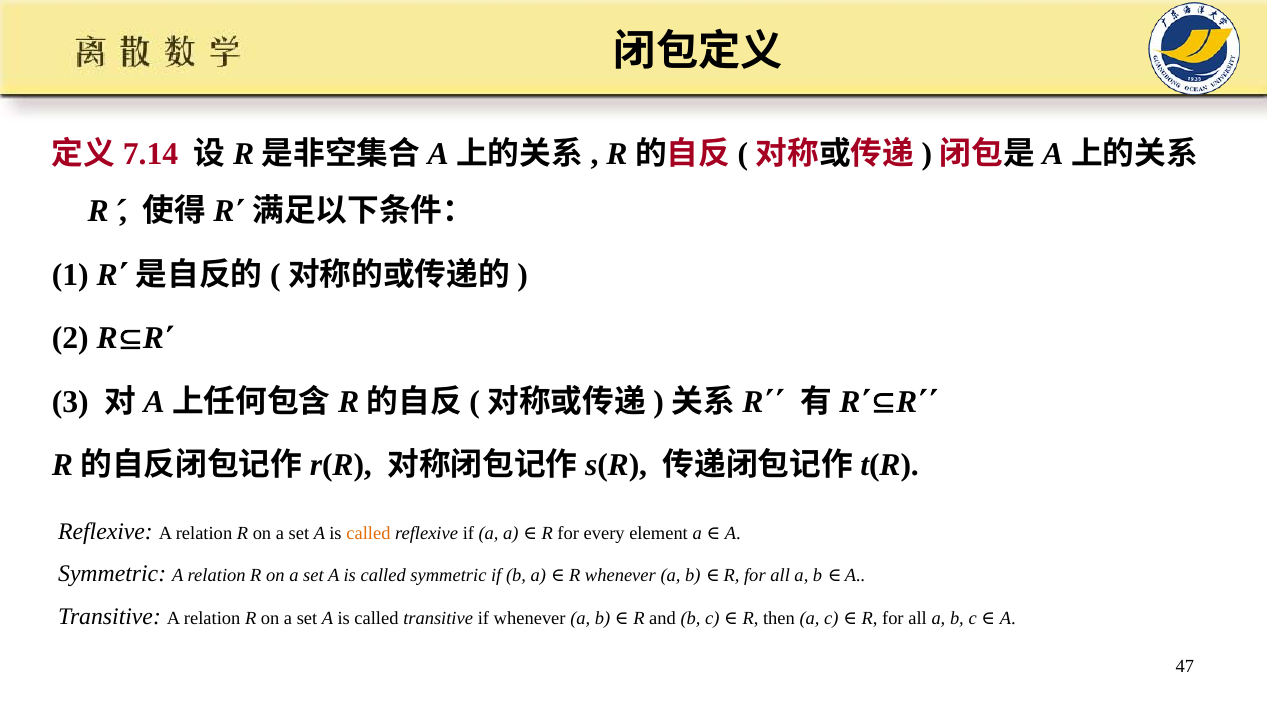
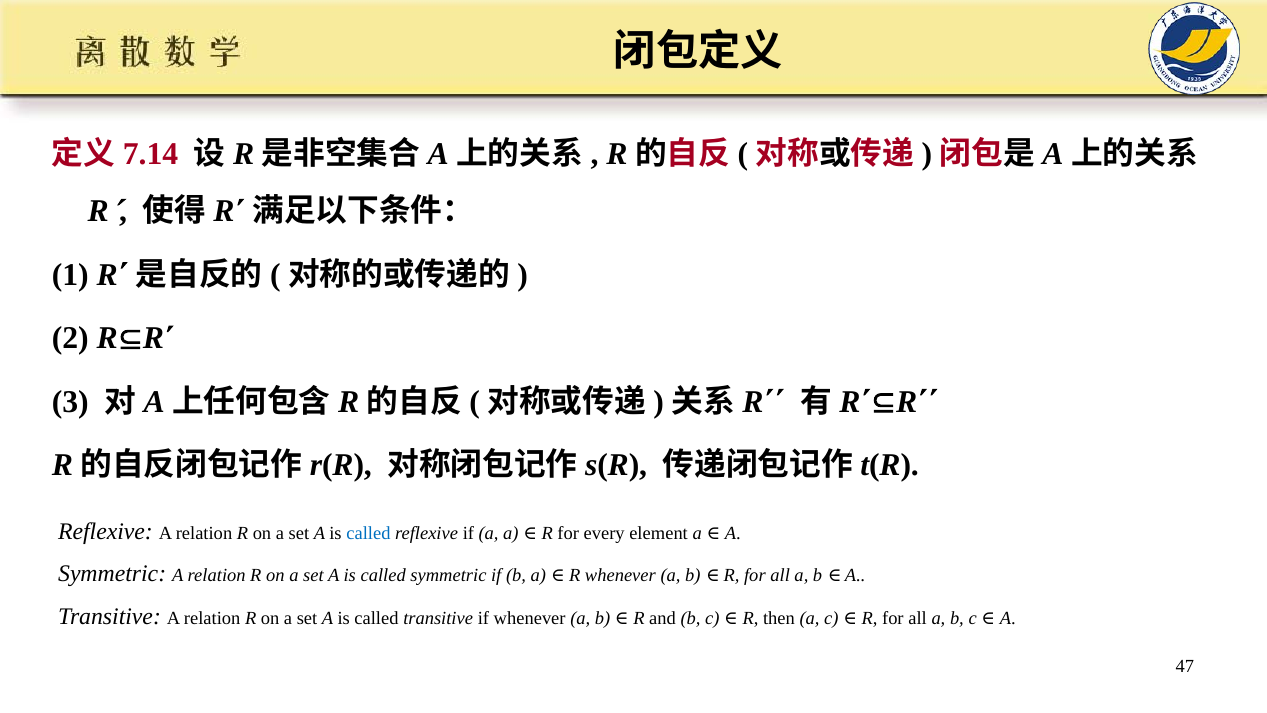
called colour: orange -> blue (368, 533)
